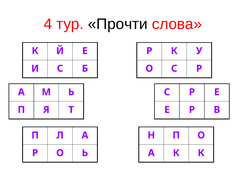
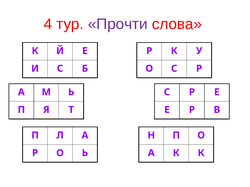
Прочти colour: black -> purple (118, 24)
